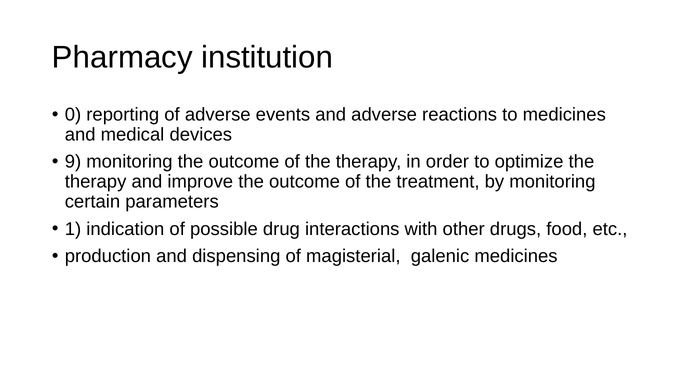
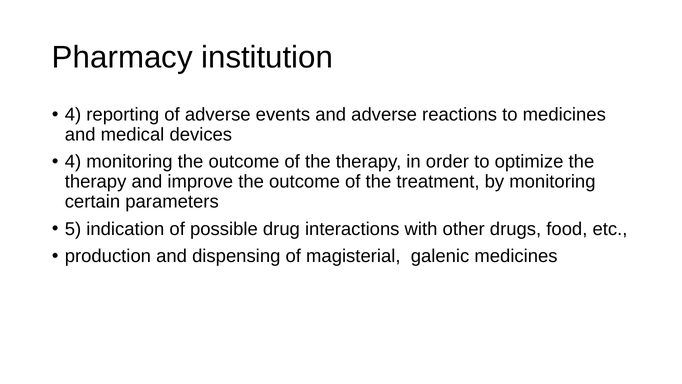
0: 0 -> 4 (73, 115)
9: 9 -> 4 (73, 162)
1: 1 -> 5 (73, 229)
